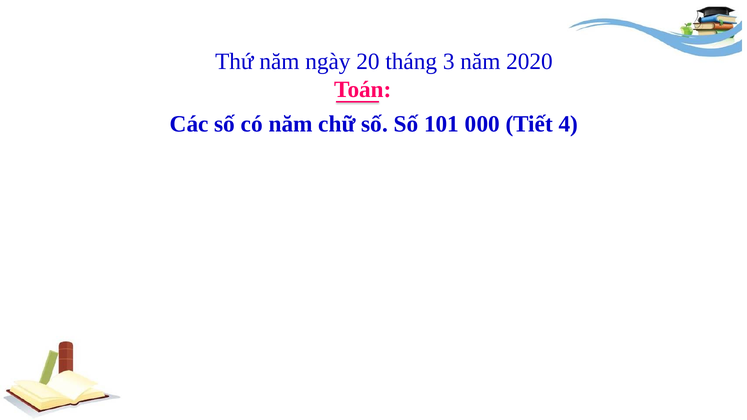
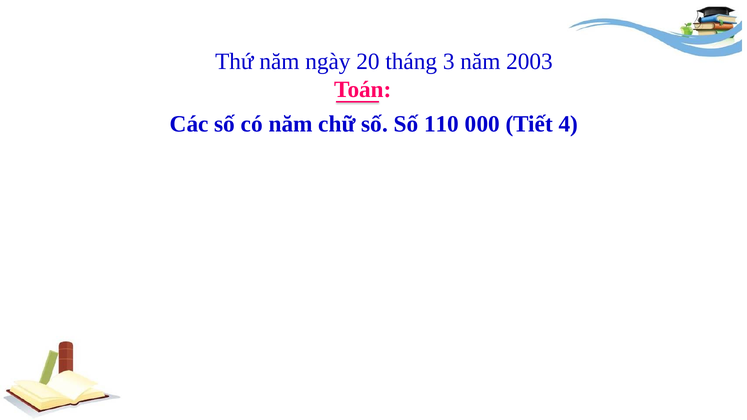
2020: 2020 -> 2003 (529, 62)
101: 101 -> 110 (442, 124)
